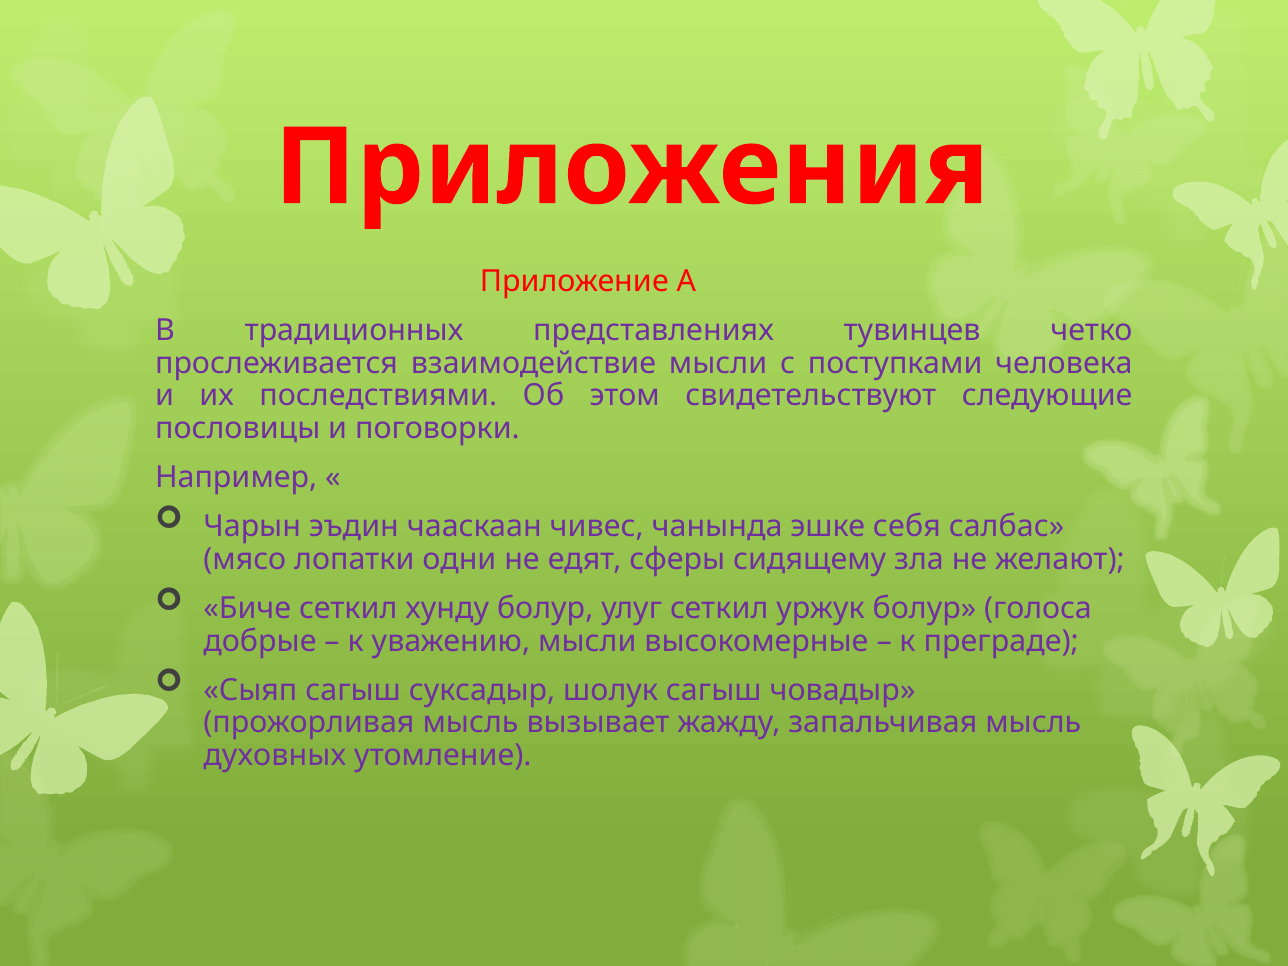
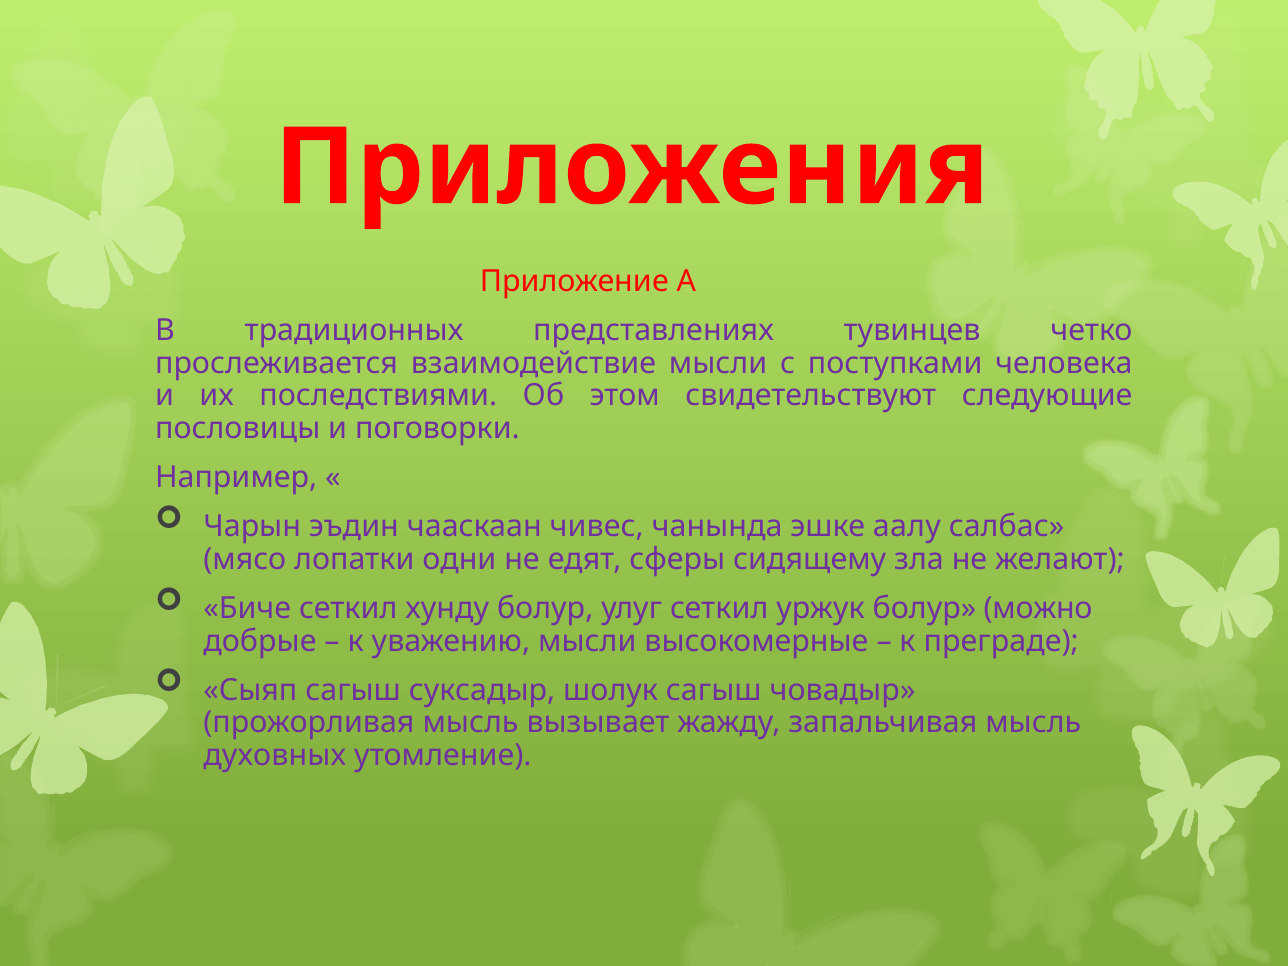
себя: себя -> аалу (907, 527)
голоса: голоса -> можно (1038, 608)
